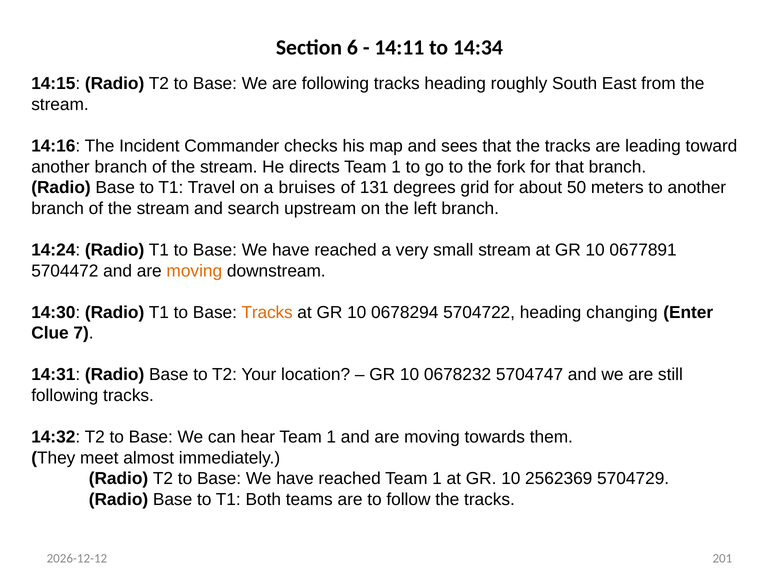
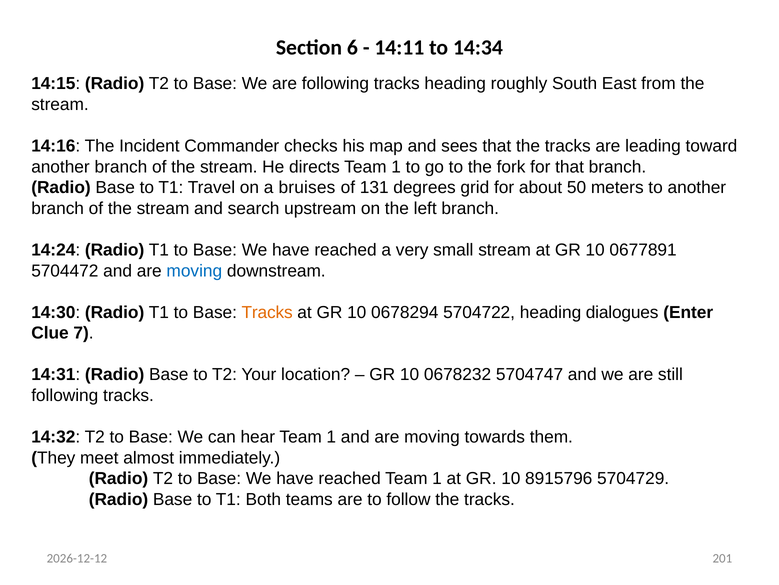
moving colour: orange -> blue (194, 270)
changing: changing -> dialogues (622, 312)
2562369: 2562369 -> 8915796 (559, 478)
